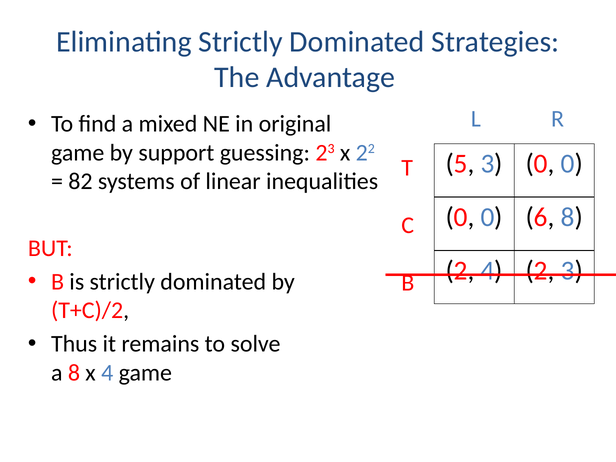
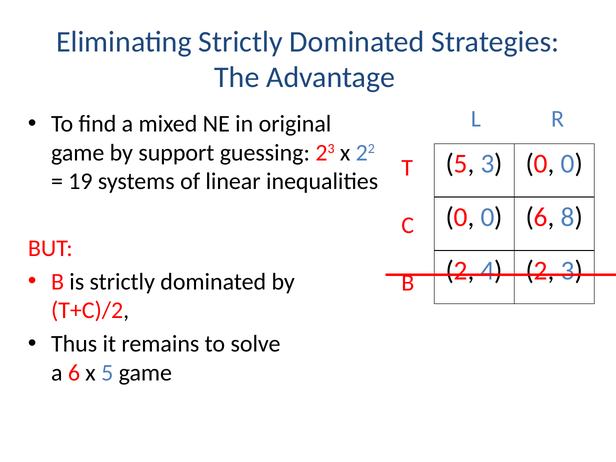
82: 82 -> 19 (80, 181)
a 8: 8 -> 6 (74, 373)
x 4: 4 -> 5 (107, 373)
